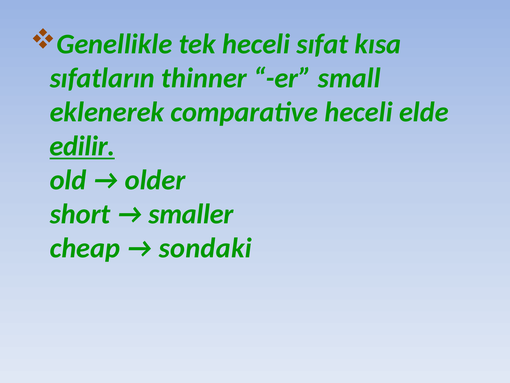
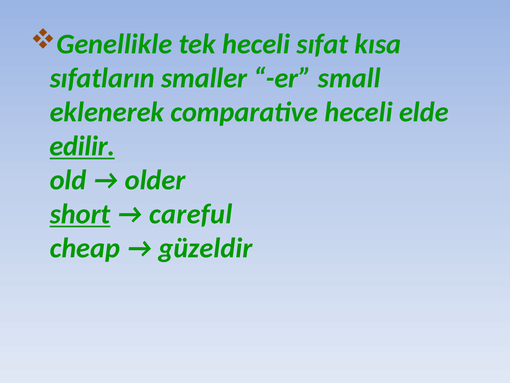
thinner: thinner -> smaller (204, 78)
short underline: none -> present (80, 214)
smaller: smaller -> careful (191, 214)
sondaki: sondaki -> güzeldir (205, 248)
